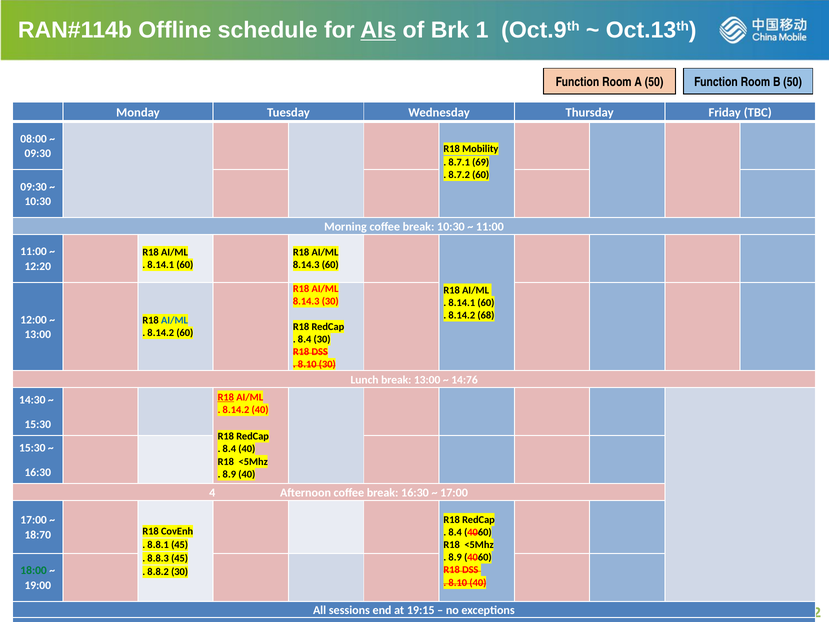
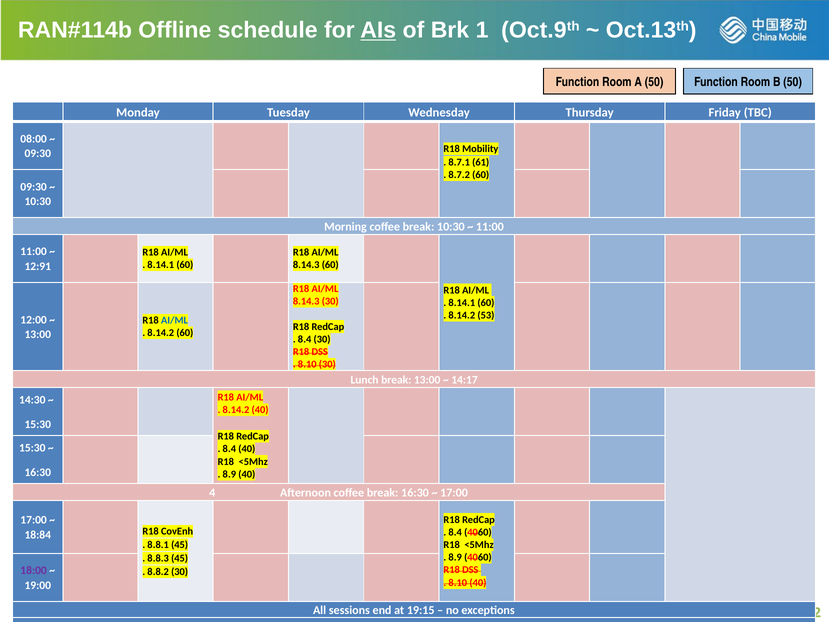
69: 69 -> 61 (481, 162)
12:20: 12:20 -> 12:91 (38, 266)
68: 68 -> 53 (486, 315)
14:76: 14:76 -> 14:17 (464, 380)
R18 underline: present -> none (226, 397)
18:70: 18:70 -> 18:84 (38, 535)
18:00 colour: green -> purple (34, 570)
